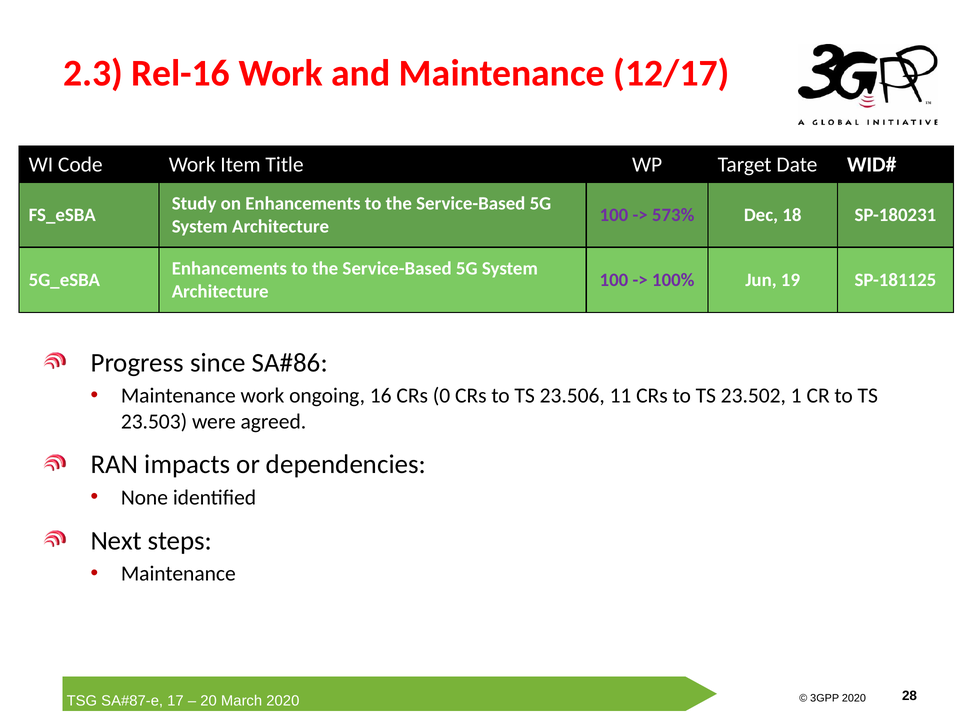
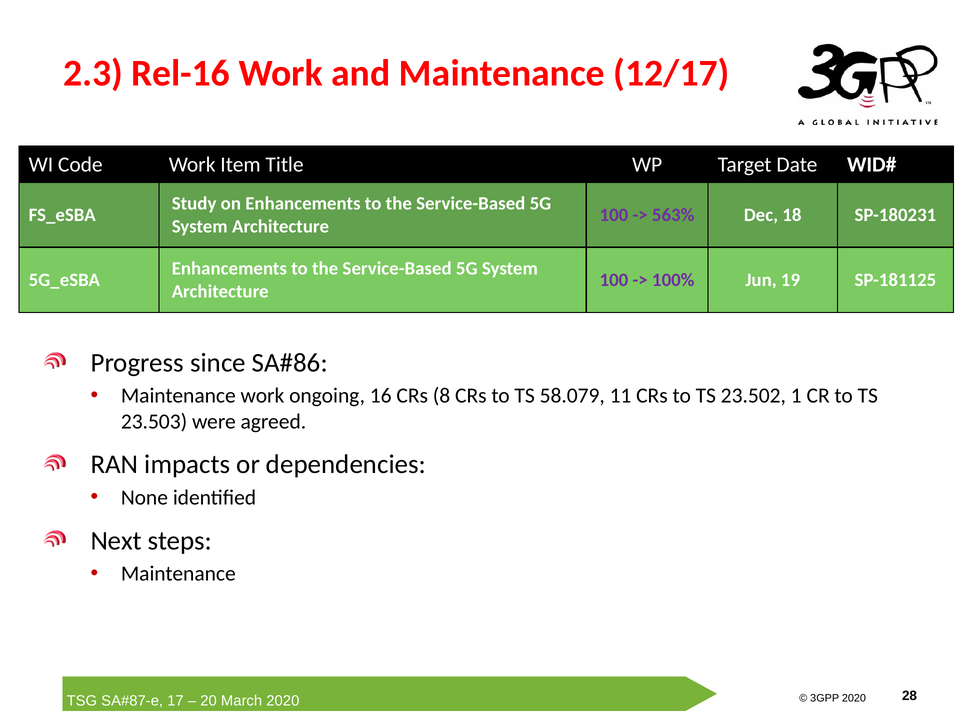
573%: 573% -> 563% (673, 215)
0: 0 -> 8 (441, 395)
23.506: 23.506 -> 58.079 (572, 395)
